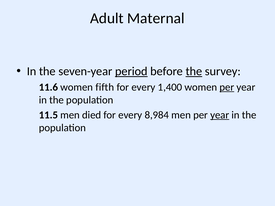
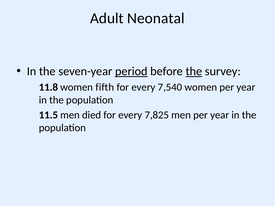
Maternal: Maternal -> Neonatal (156, 18)
11.6: 11.6 -> 11.8 (48, 87)
1,400: 1,400 -> 7,540 (170, 87)
per underline: present -> none (227, 87)
8,984: 8,984 -> 7,825 (157, 115)
year underline: present -> none (220, 115)
